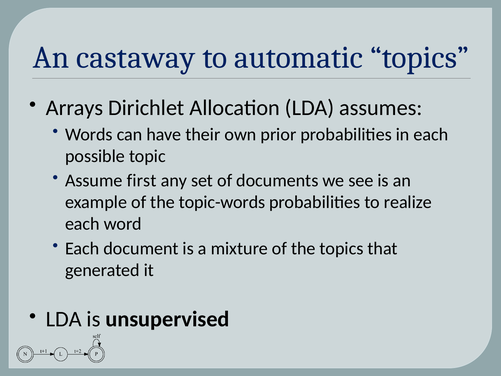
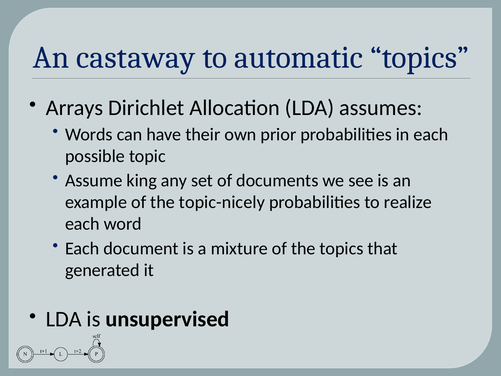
first: first -> king (142, 180)
topic-words: topic-words -> topic-nicely (222, 202)
